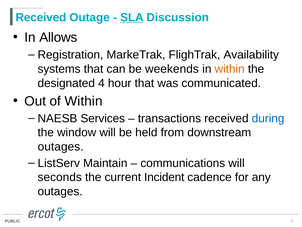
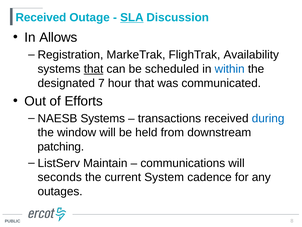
that underline: none -> present (94, 69)
weekends: weekends -> scheduled (172, 69)
within colour: orange -> blue (230, 69)
4: 4 -> 7 (101, 83)
of Within: Within -> Efforts (84, 101)
NAESB Services: Services -> Systems (103, 118)
outages: outages -> patching (61, 146)
Incident: Incident -> System (164, 177)
